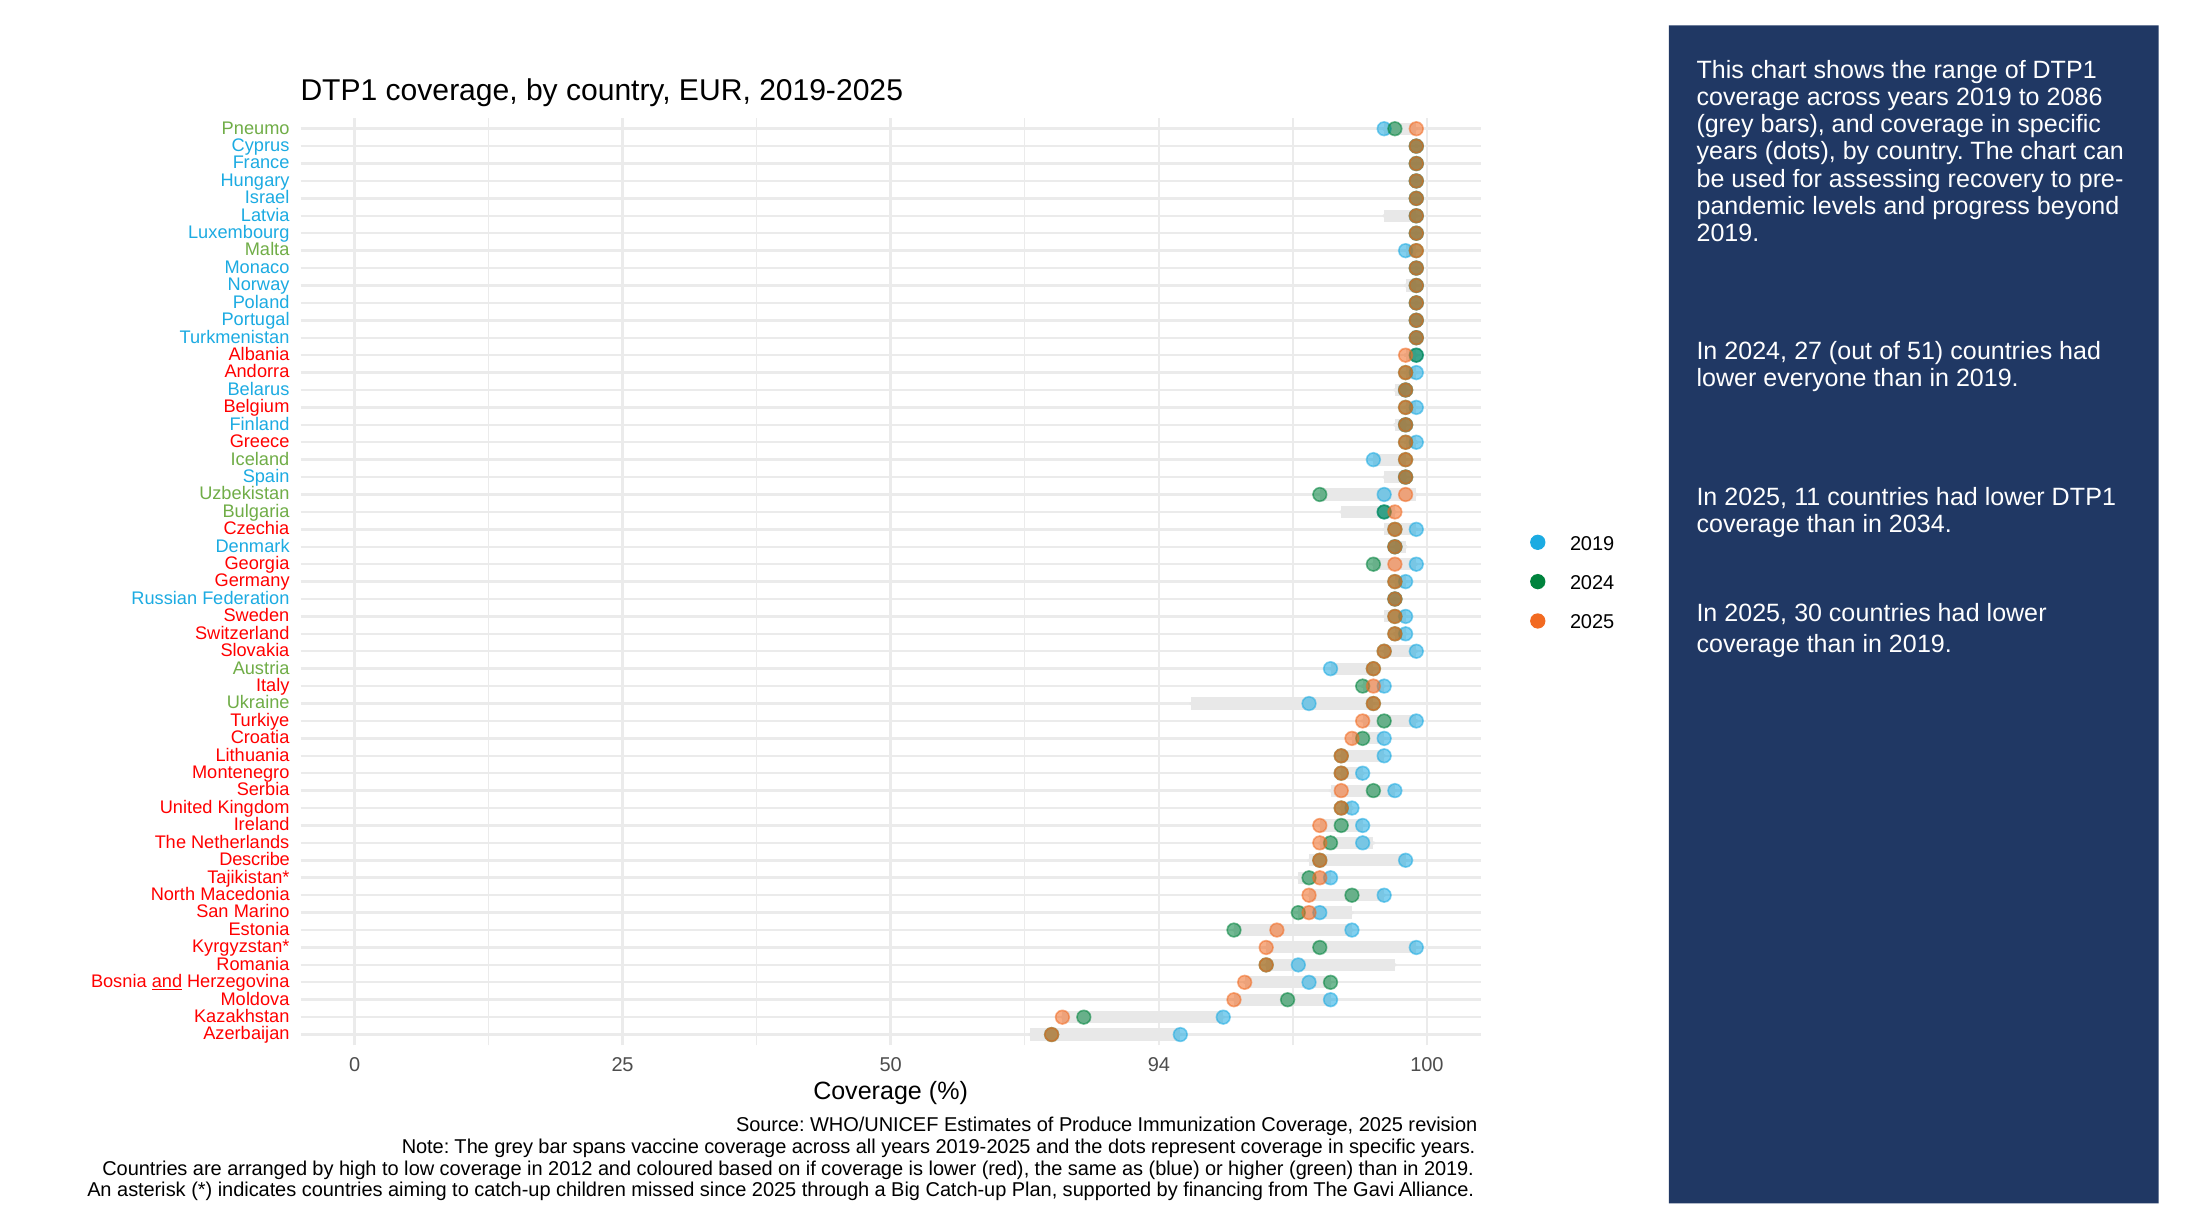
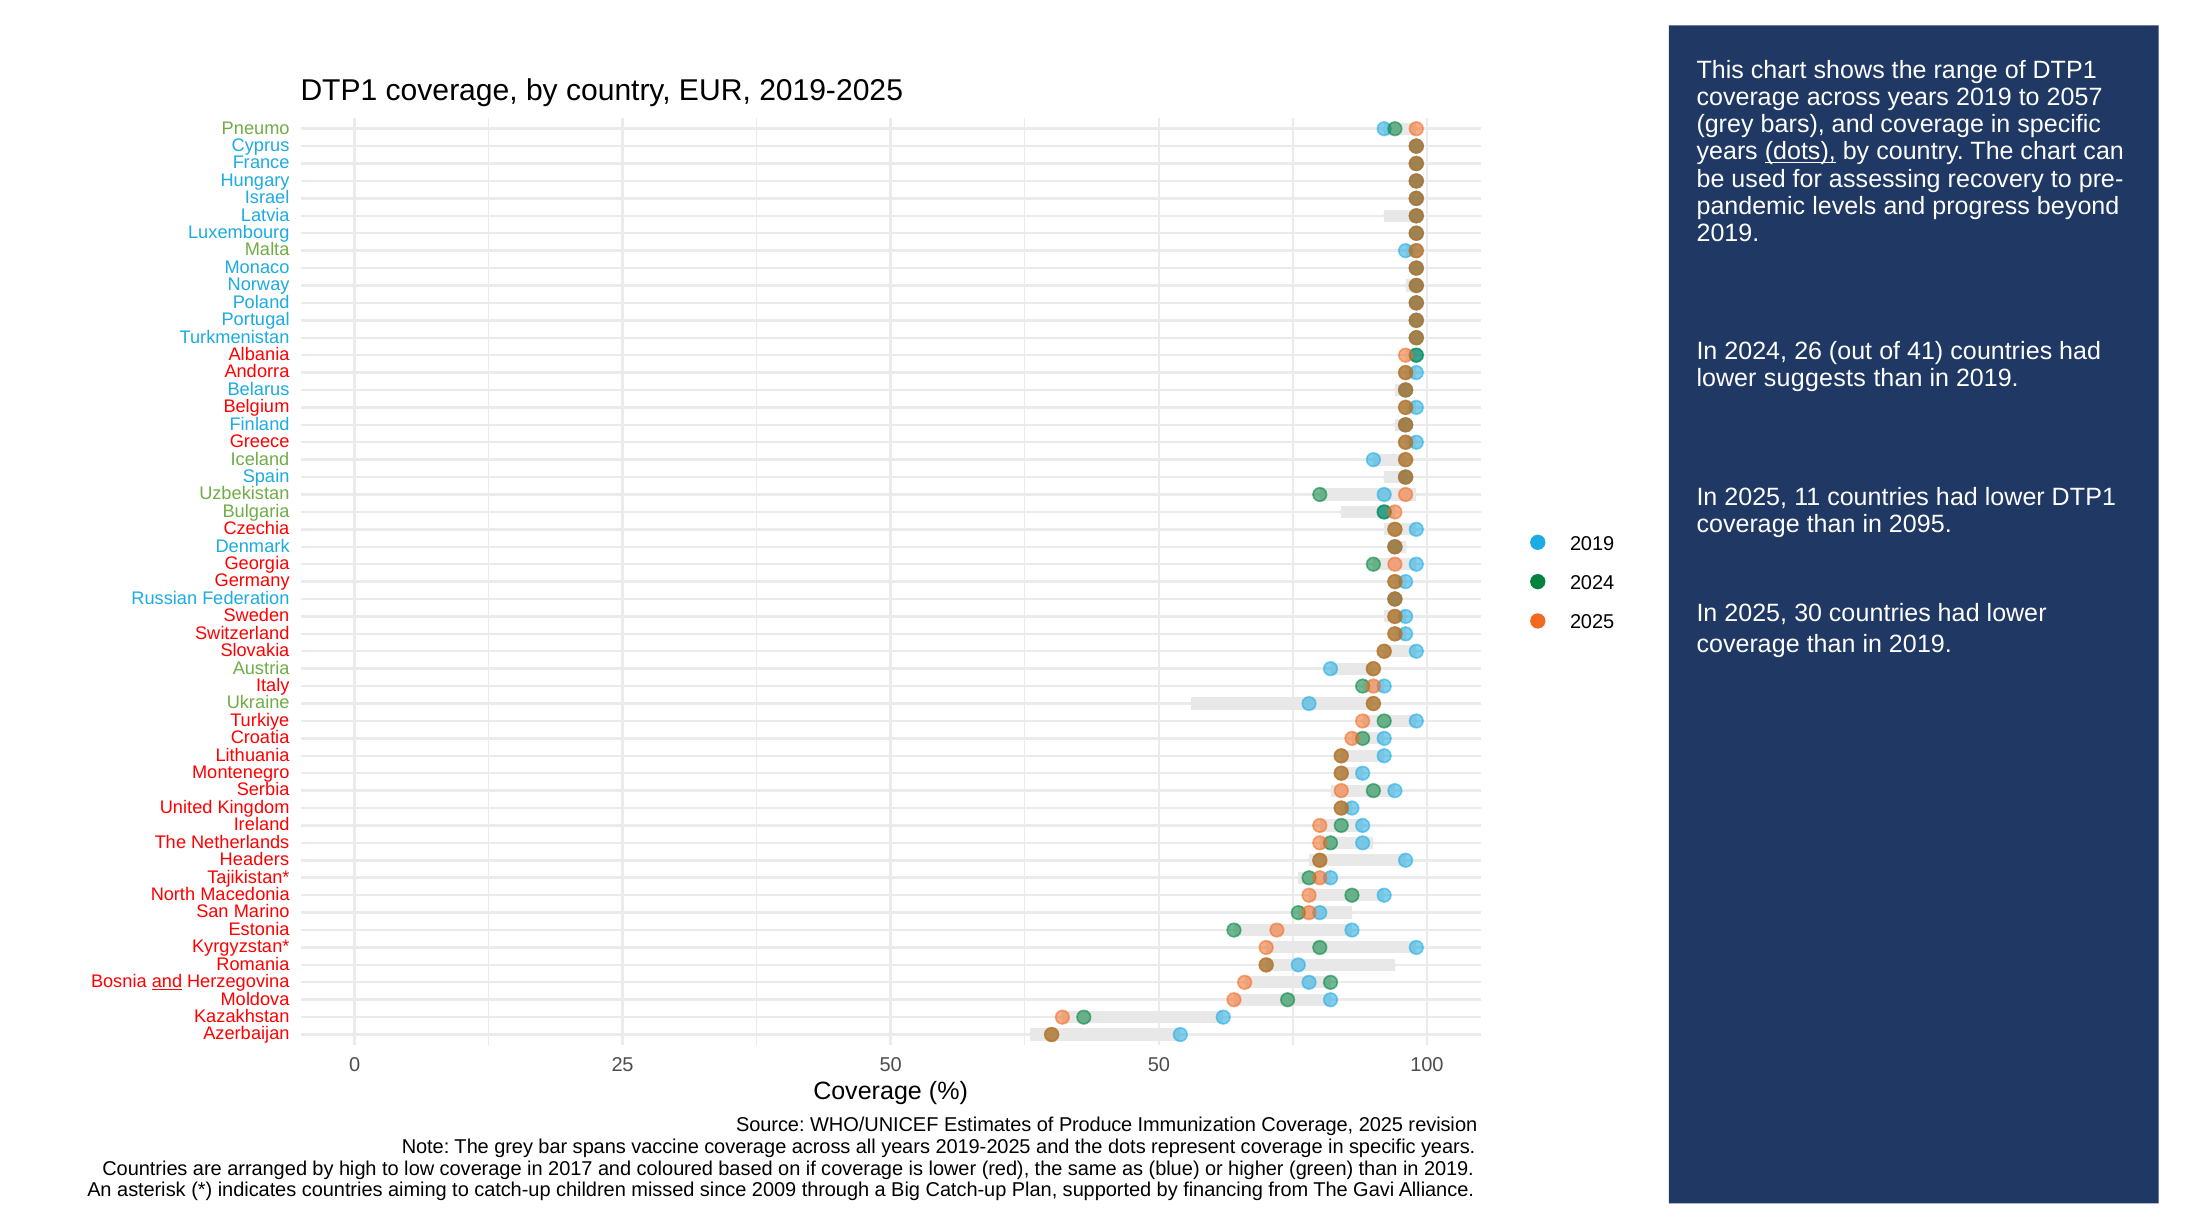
2086: 2086 -> 2057 (2075, 98)
dots underline: none -> present (1800, 152)
27: 27 -> 26 (1808, 352)
51: 51 -> 41 (1925, 352)
everyone: everyone -> suggests (1815, 379)
2034: 2034 -> 2095 (1920, 524)
Describe: Describe -> Headers (254, 860)
50 94: 94 -> 50 (1159, 1065)
2012: 2012 -> 2017 (570, 1169)
since 2025: 2025 -> 2009 (774, 1191)
